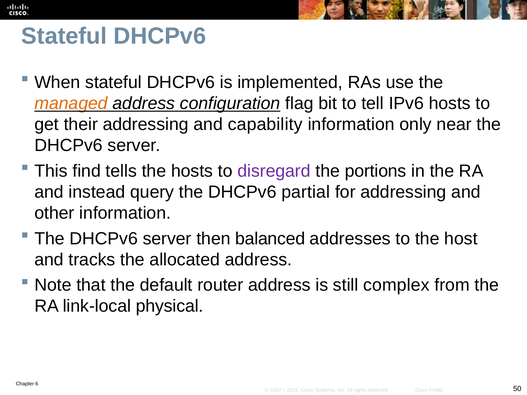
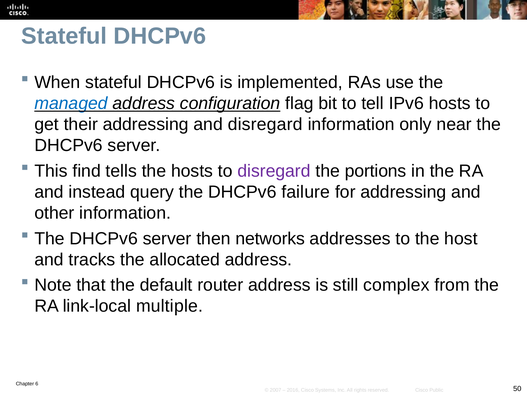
managed colour: orange -> blue (71, 103)
and capability: capability -> disregard (265, 124)
partial: partial -> failure (306, 192)
balanced: balanced -> networks (270, 239)
physical: physical -> multiple (169, 306)
